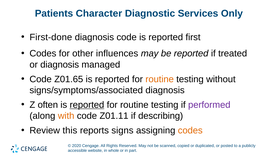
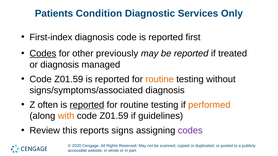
Character: Character -> Condition (99, 13)
First-done: First-done -> First-index (51, 37)
Codes underline: none -> present (43, 54)
influences: influences -> previously (117, 54)
Z01.65: Z01.65 -> Z01.59 (69, 79)
performed colour: purple -> orange (209, 105)
Z01.11: Z01.11 -> Z01.59 (114, 116)
describing: describing -> guidelines (161, 116)
codes colour: orange -> purple (190, 131)
